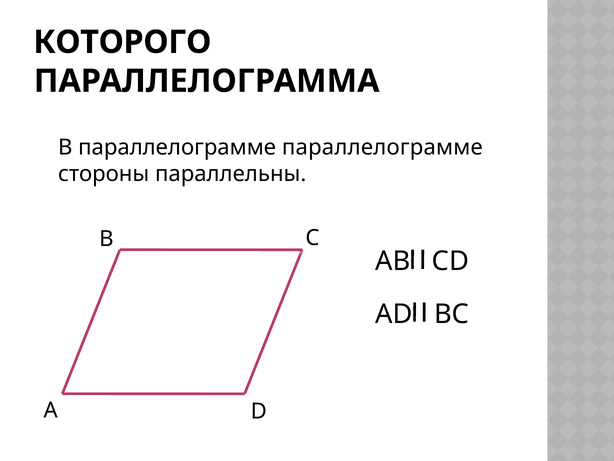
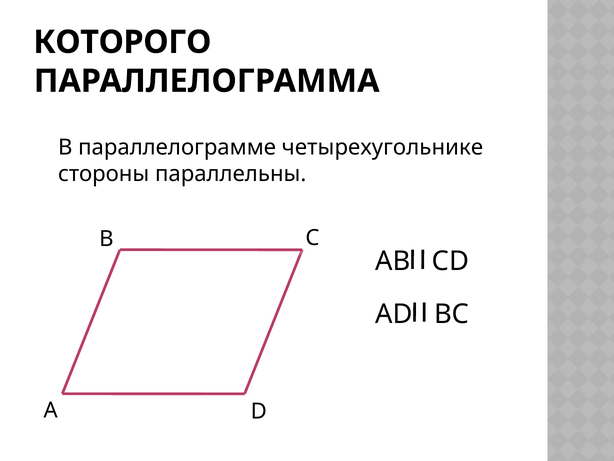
параллелограмме параллелограмме: параллелограмме -> четырехугольнике (382, 147)
